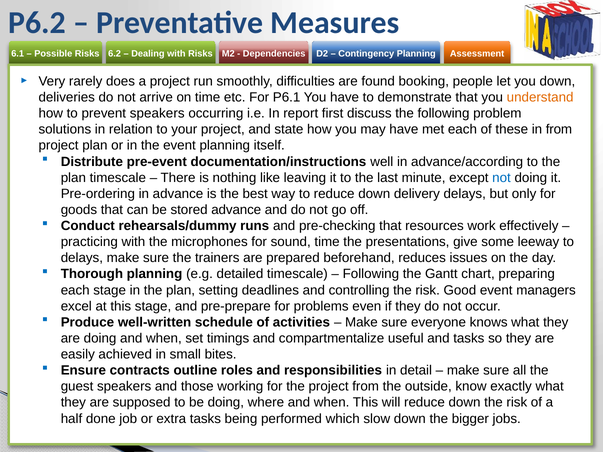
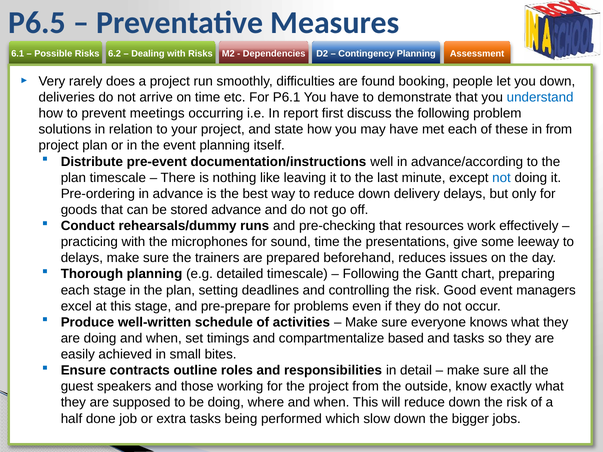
P6.2: P6.2 -> P6.5 (37, 23)
understand colour: orange -> blue (540, 97)
prevent speakers: speakers -> meetings (157, 113)
useful: useful -> based (406, 338)
